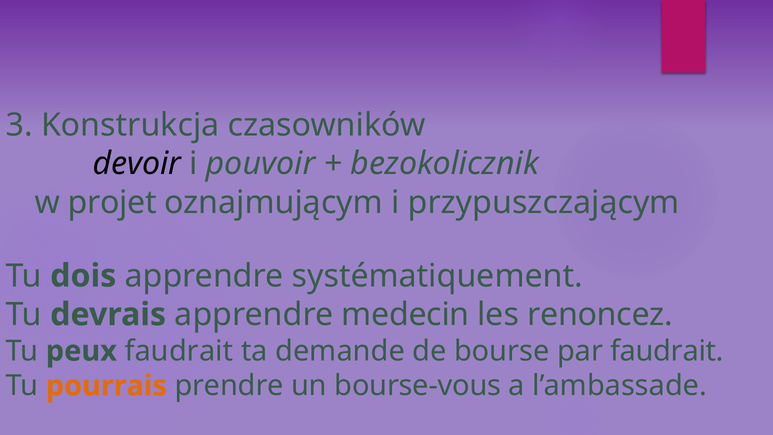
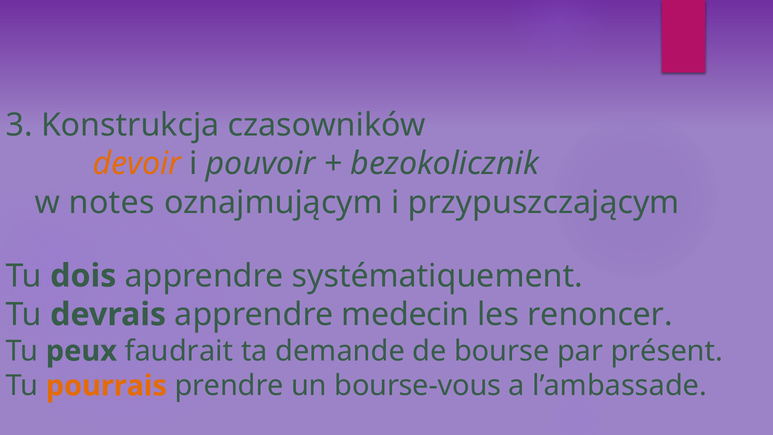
devoir colour: black -> orange (137, 164)
projet: projet -> notes (112, 202)
renoncez: renoncez -> renoncer (600, 314)
par faudrait: faudrait -> présent (667, 351)
